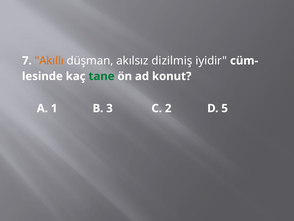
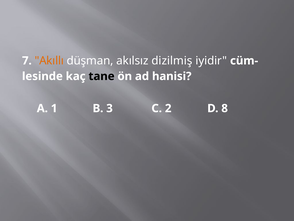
tane colour: green -> black (102, 76)
konut: konut -> hanisi (172, 76)
5: 5 -> 8 (225, 108)
